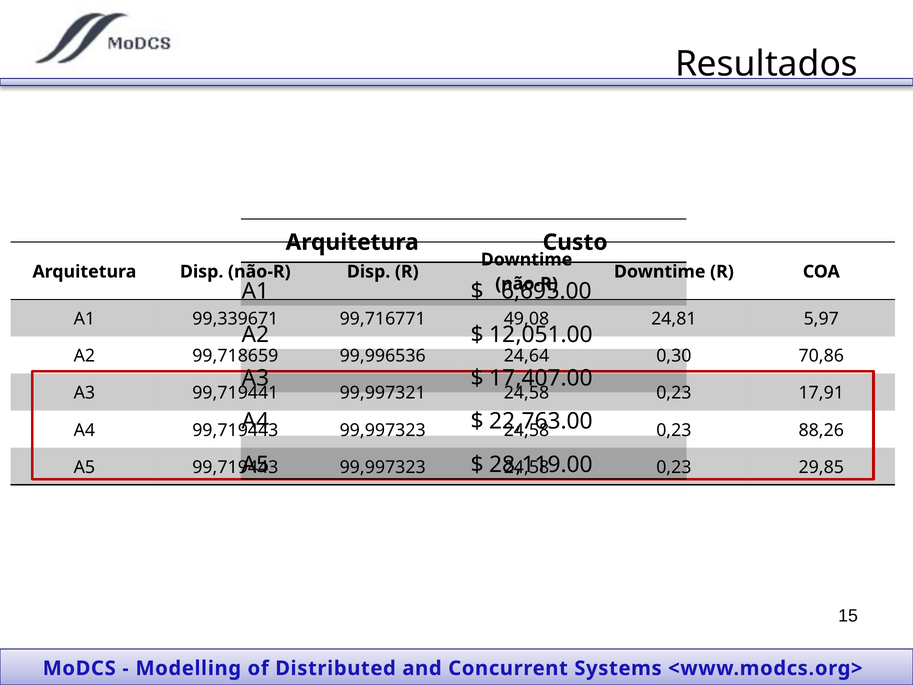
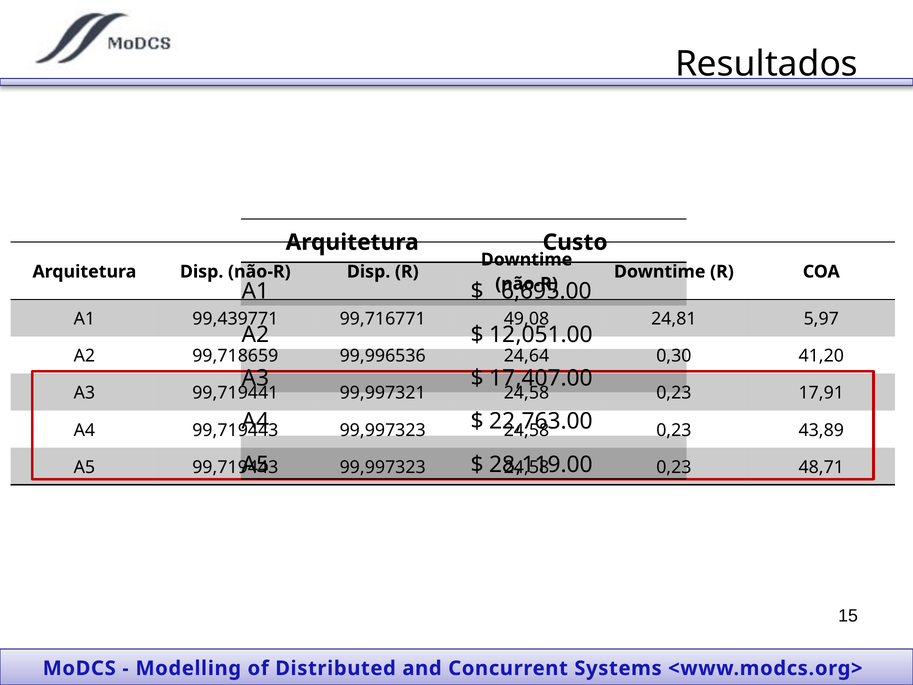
99,339671: 99,339671 -> 99,439771 (235, 319)
70,86: 70,86 -> 41,20 (821, 356)
88,26: 88,26 -> 43,89 (821, 430)
29,85: 29,85 -> 48,71 (821, 467)
